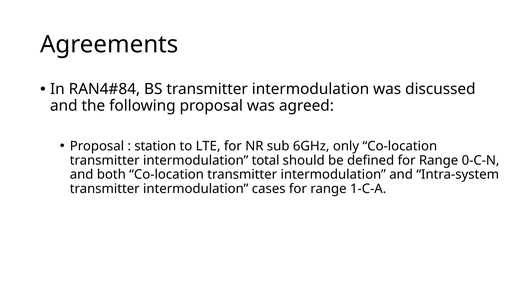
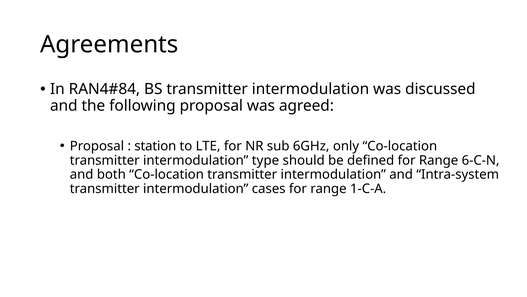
total: total -> type (265, 160)
0-C-N: 0-C-N -> 6-C-N (481, 160)
